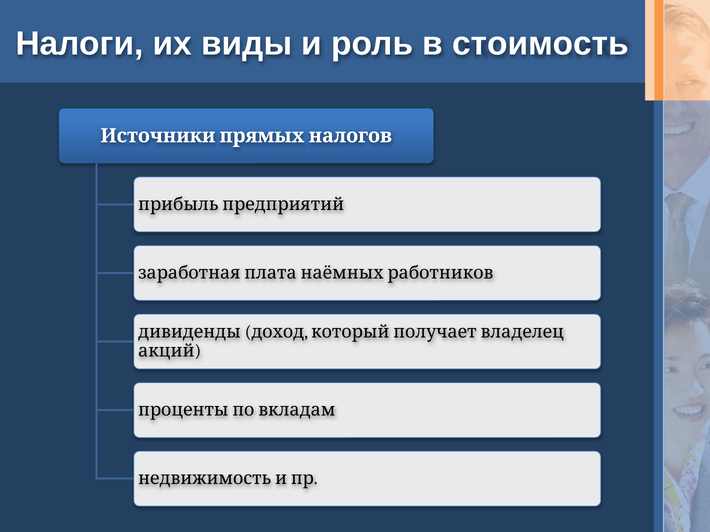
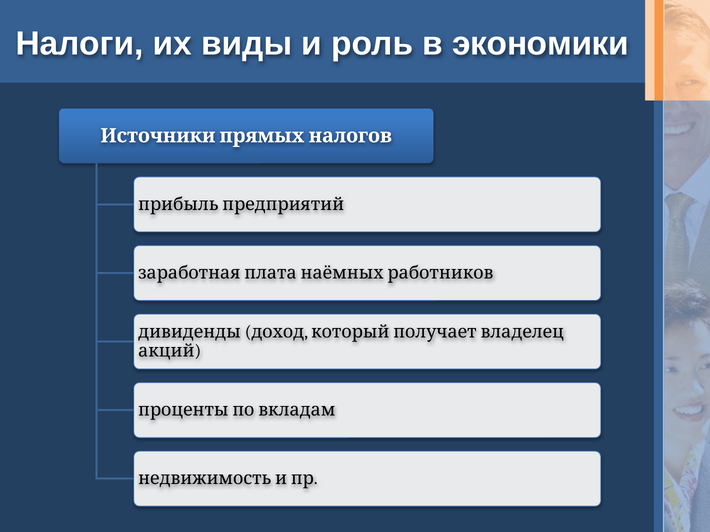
стоимость: стоимость -> экономики (541, 44)
